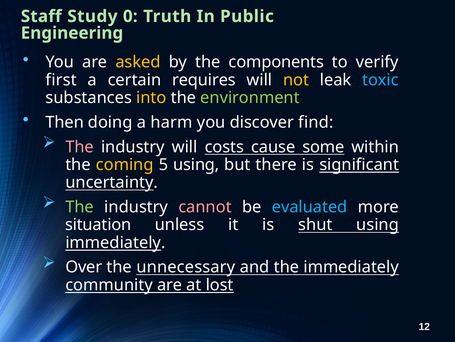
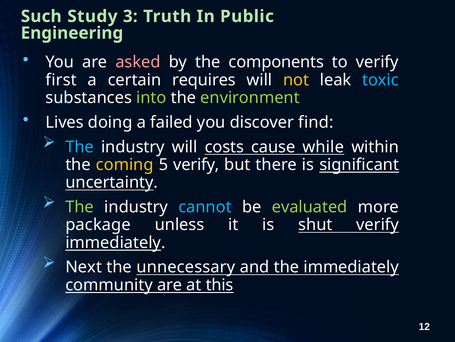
Staff: Staff -> Such (41, 16)
0: 0 -> 3 (130, 16)
asked colour: yellow -> pink (138, 62)
into colour: yellow -> light green (151, 98)
Then: Then -> Lives (65, 122)
harm: harm -> failed (171, 122)
The colour: pink -> light blue (80, 147)
some: some -> while (323, 147)
5 using: using -> verify (196, 164)
cannot colour: pink -> light blue (205, 207)
evaluated colour: light blue -> light green (310, 207)
situation: situation -> package (98, 224)
shut using: using -> verify (378, 224)
Over: Over -> Next (84, 267)
lost: lost -> this (220, 284)
